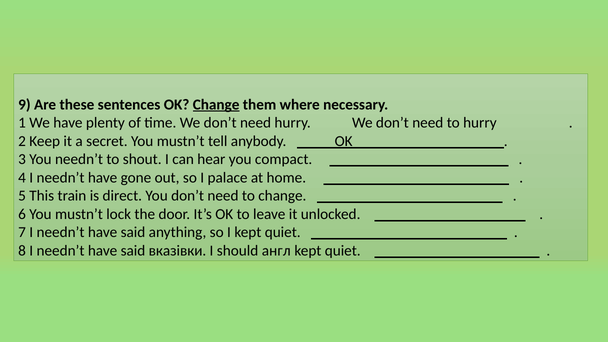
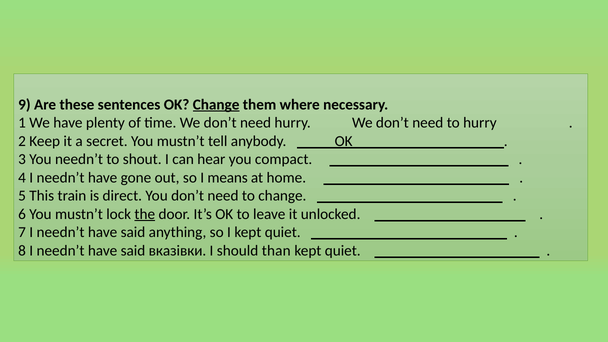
palace: palace -> means (228, 178)
the underline: none -> present (145, 214)
англ: англ -> than (276, 251)
